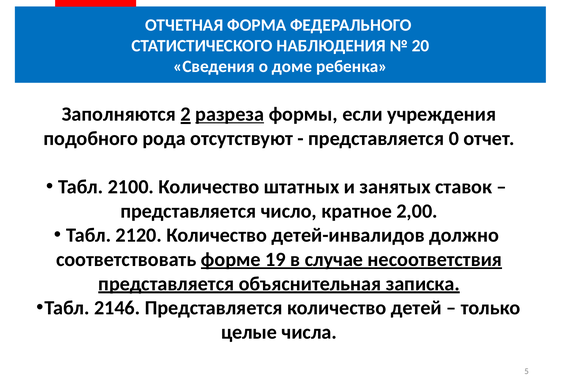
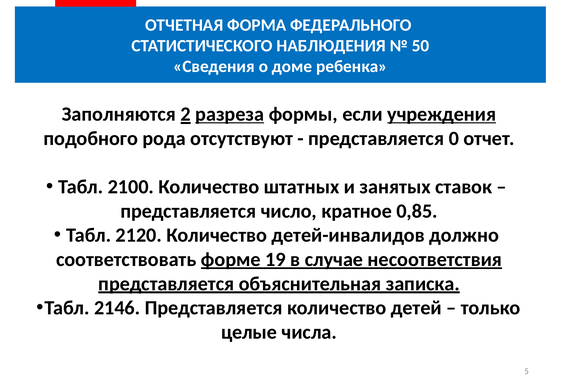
20: 20 -> 50 (421, 46)
учреждения underline: none -> present (442, 114)
2,00: 2,00 -> 0,85 (417, 211)
